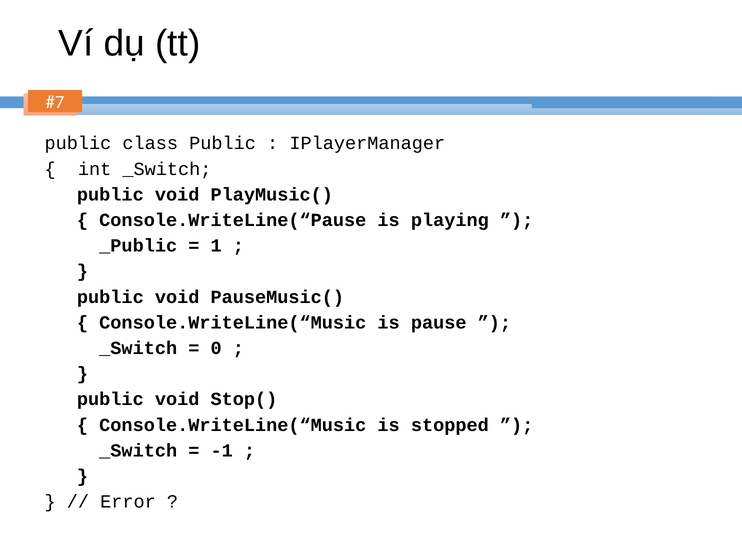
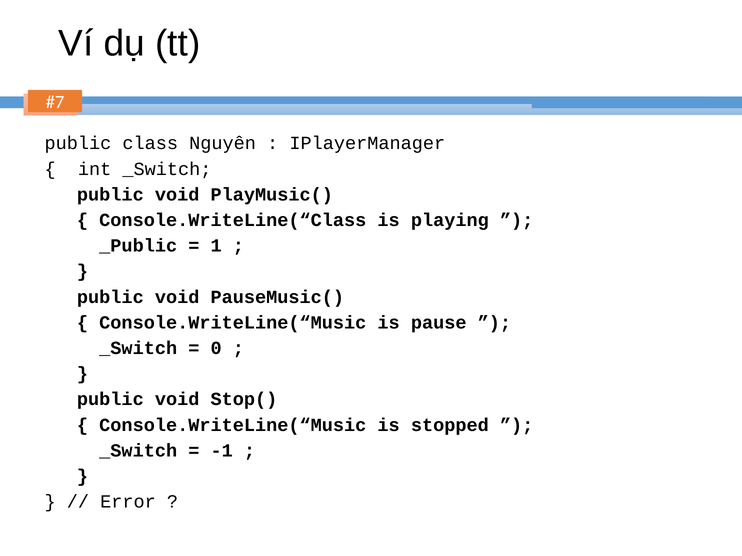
class Public: Public -> Nguyên (223, 143)
Console.WriteLine(“Pause: Console.WriteLine(“Pause -> Console.WriteLine(“Class (233, 220)
